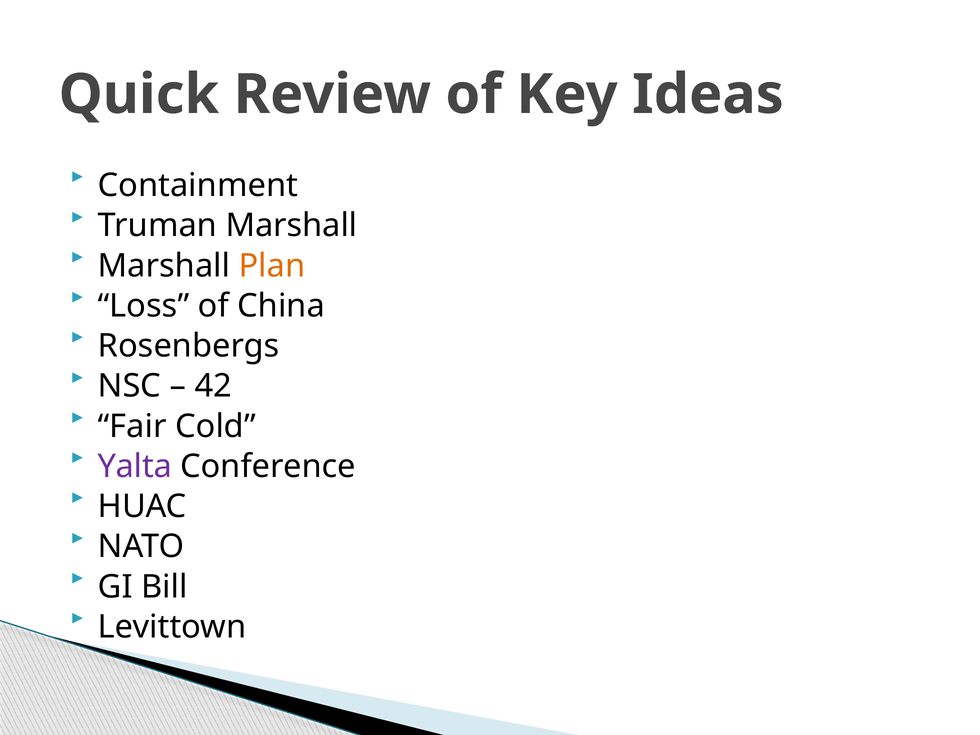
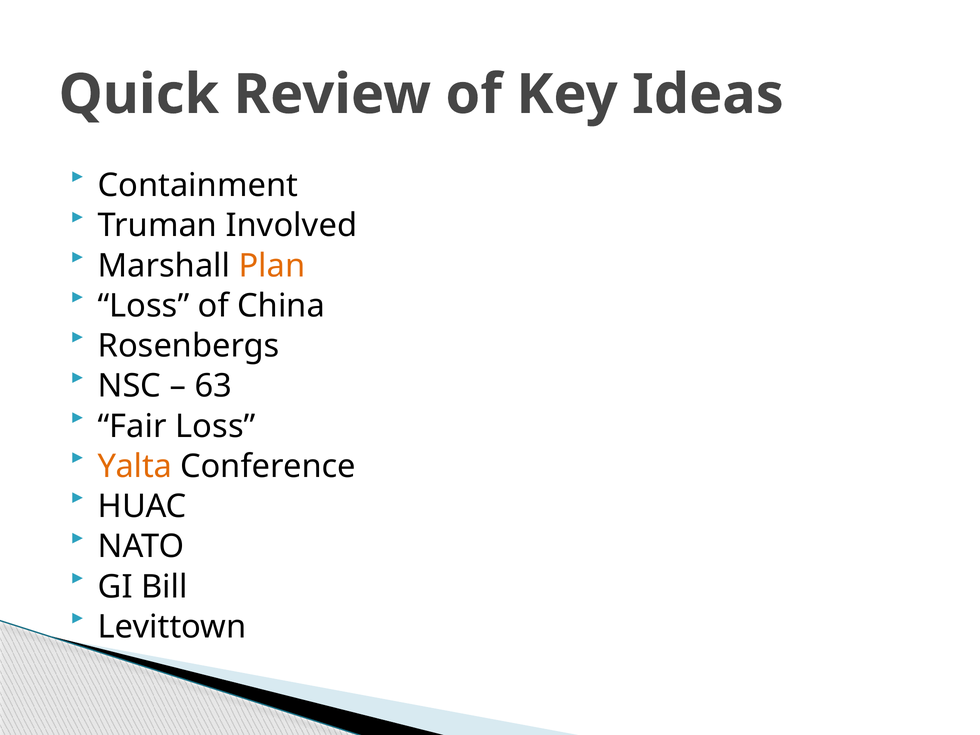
Truman Marshall: Marshall -> Involved (291, 226)
42: 42 -> 63 (213, 386)
Fair Cold: Cold -> Loss (215, 426)
Yalta colour: purple -> orange (135, 466)
